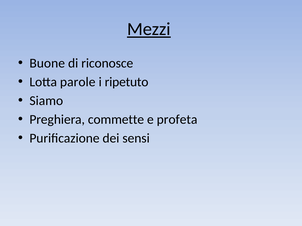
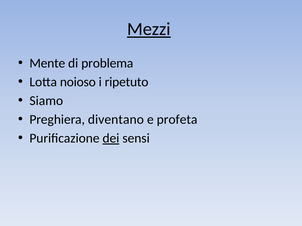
Buone: Buone -> Mente (47, 63)
riconosce: riconosce -> problema (107, 63)
parole: parole -> noioso (78, 82)
commette: commette -> diventano (116, 120)
dei underline: none -> present (111, 139)
